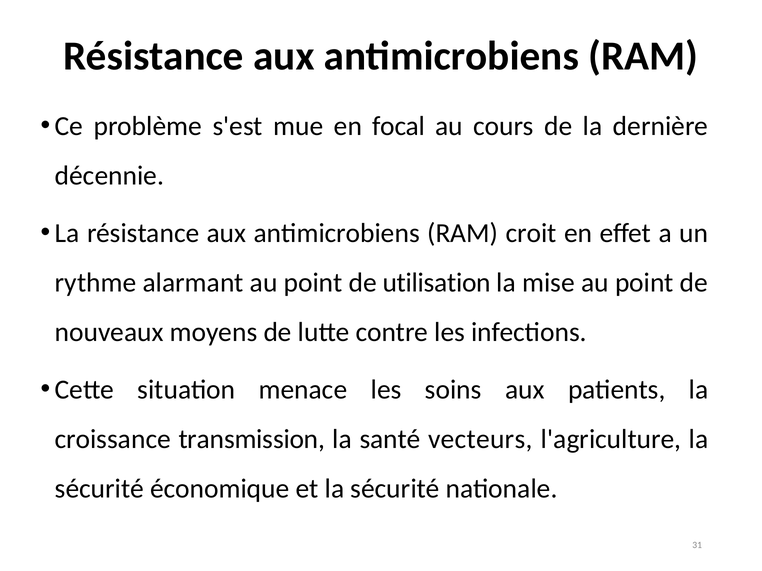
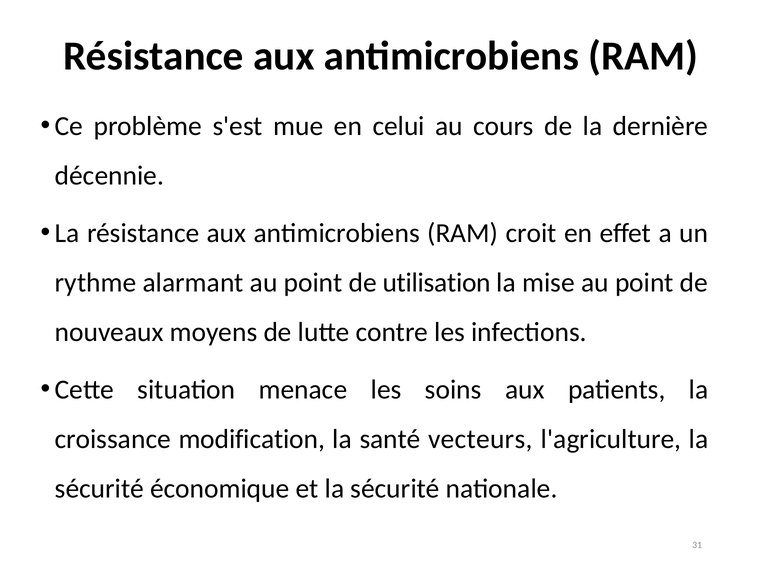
focal: focal -> celui (399, 126)
transmission: transmission -> modification (252, 439)
